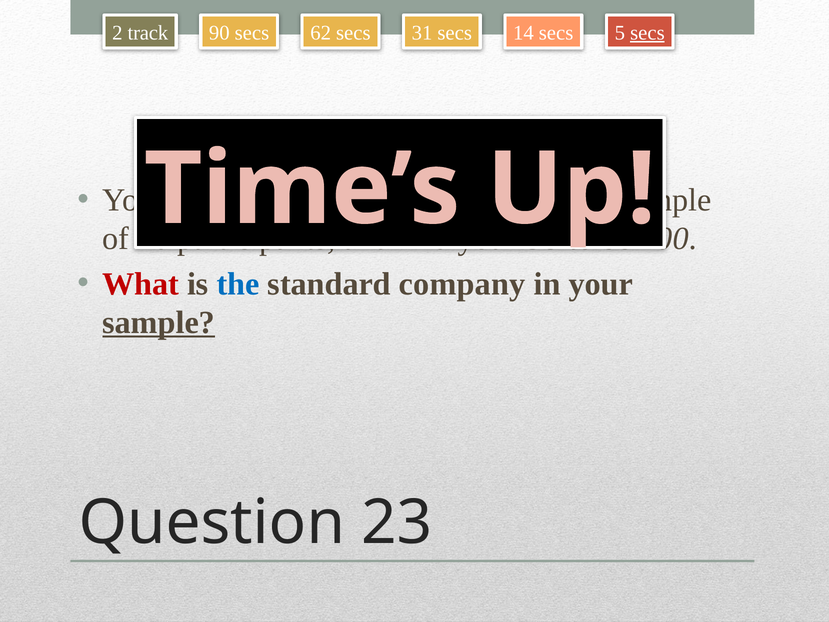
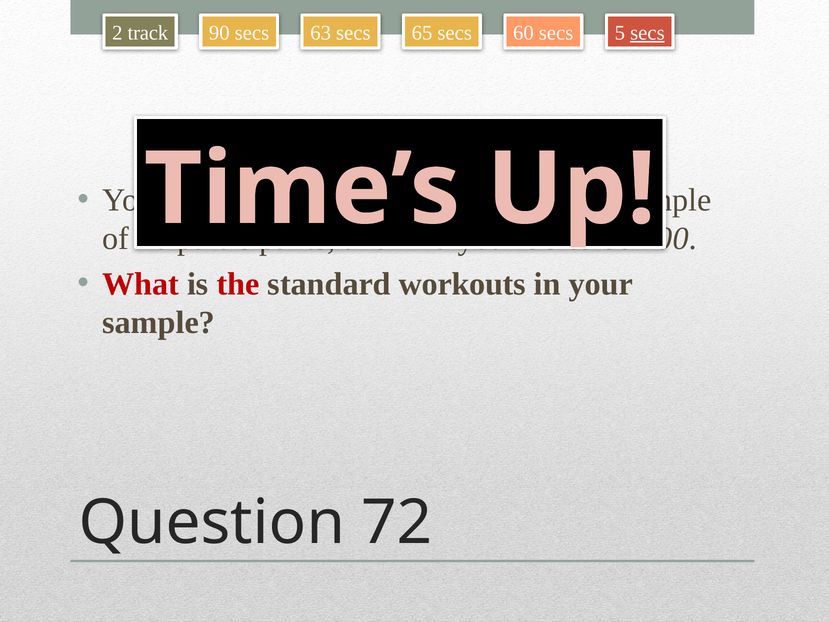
62: 62 -> 63 (321, 33)
31: 31 -> 65 (422, 33)
14: 14 -> 60 (523, 33)
the colour: blue -> red (238, 284)
company: company -> workouts (462, 284)
sample underline: present -> none (159, 322)
23: 23 -> 72 (397, 522)
